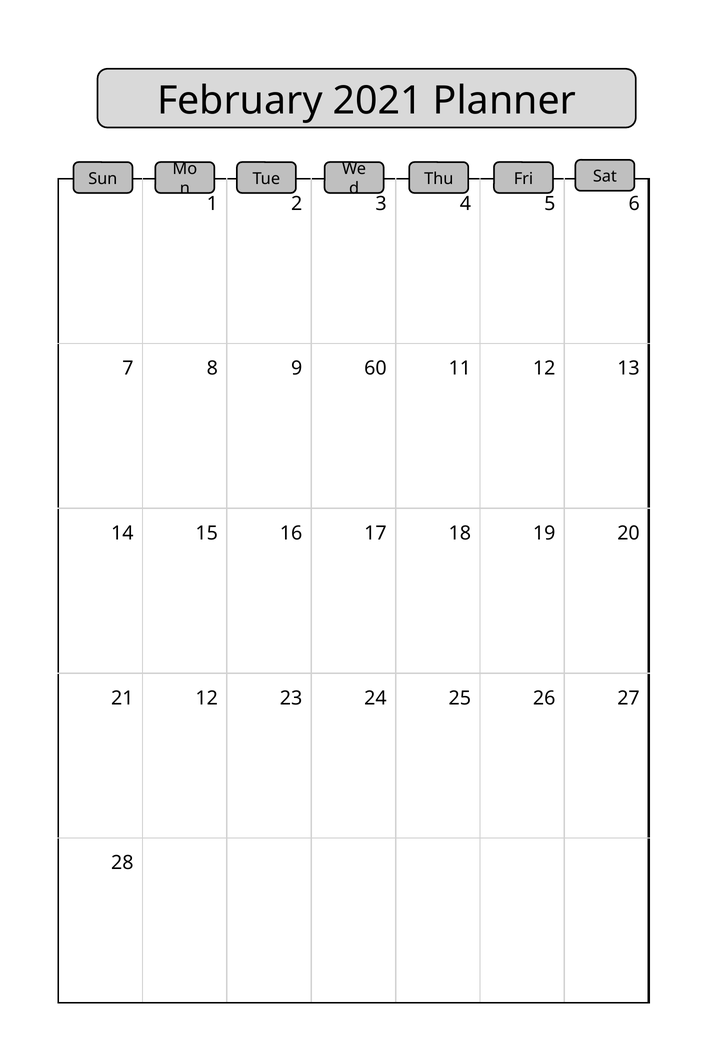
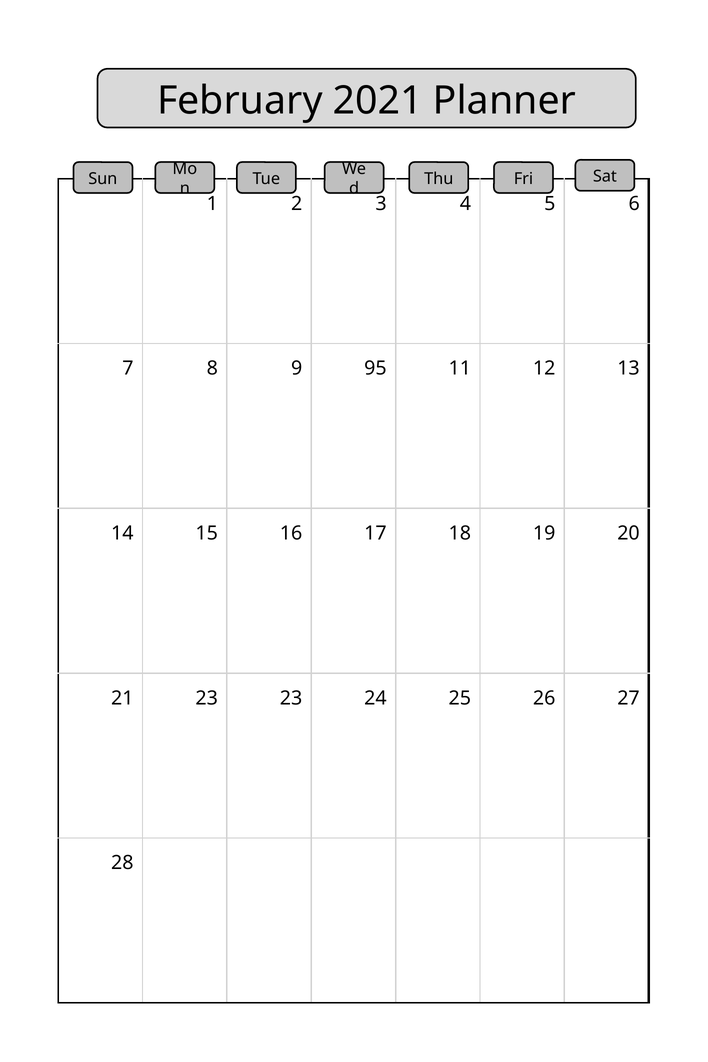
60: 60 -> 95 (375, 368)
21 12: 12 -> 23 (207, 698)
